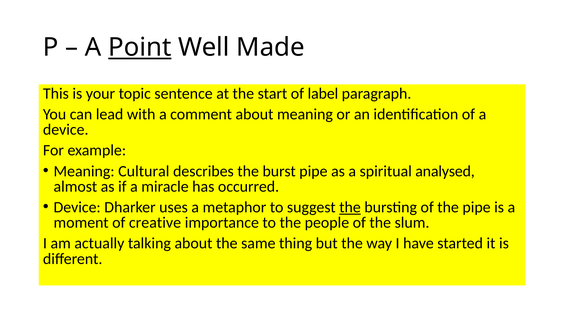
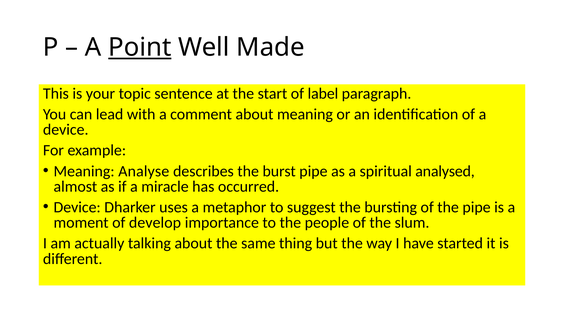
Cultural: Cultural -> Analyse (144, 171)
the underline: present -> none (350, 207)
creative: creative -> develop (155, 223)
